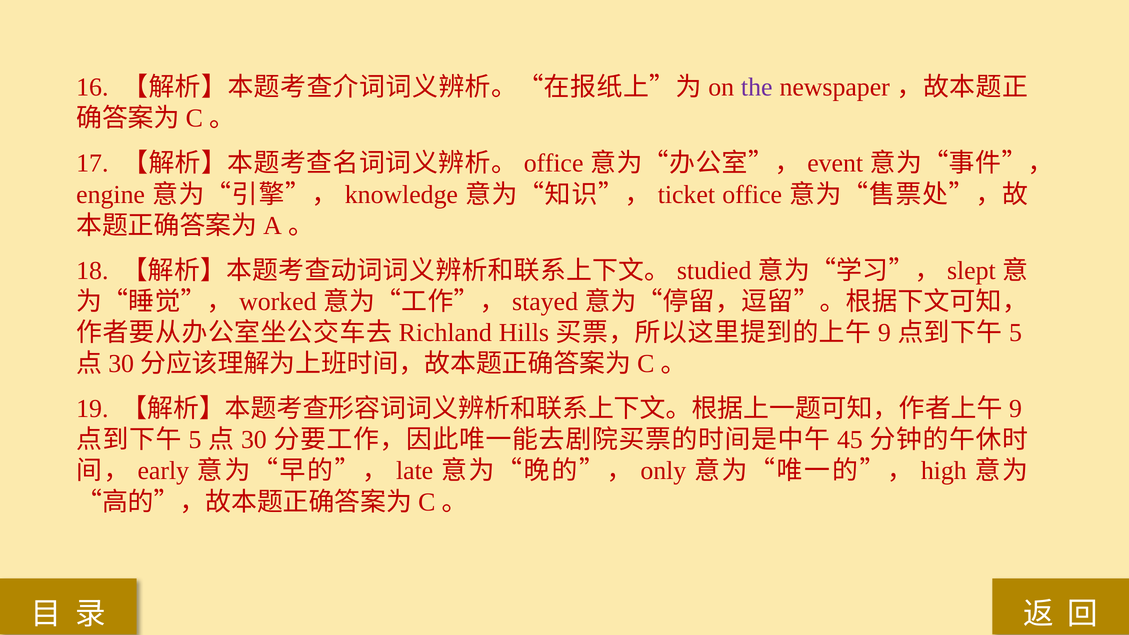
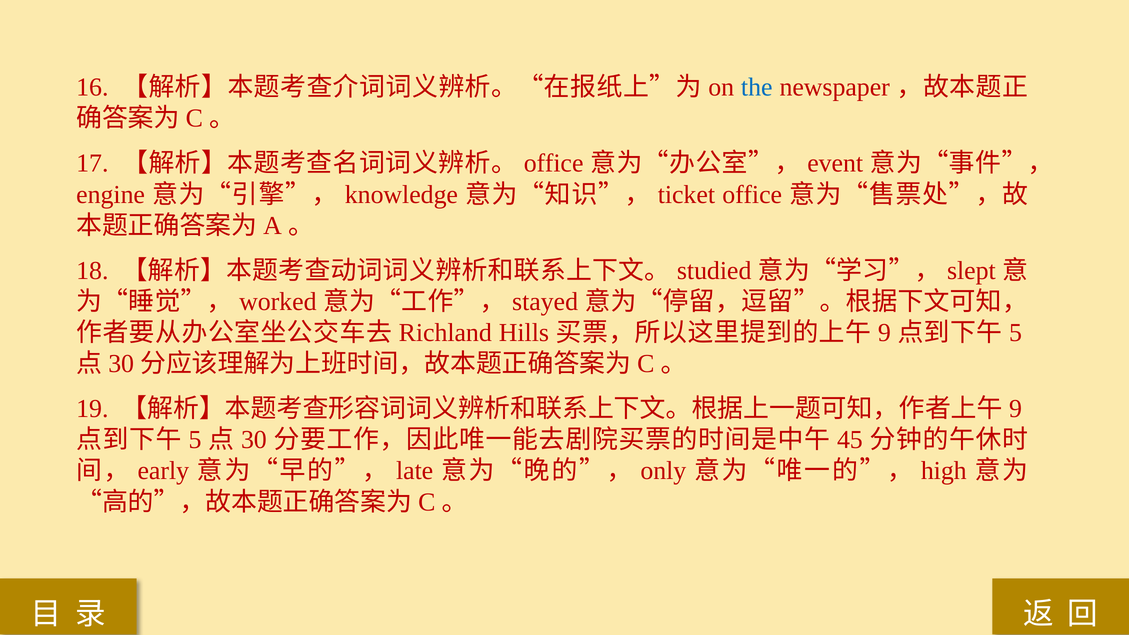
the colour: purple -> blue (757, 87)
